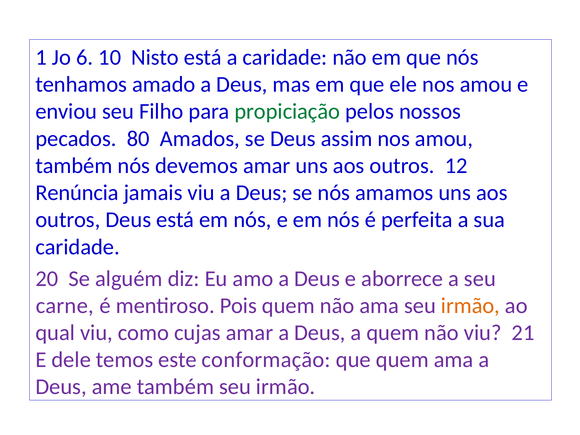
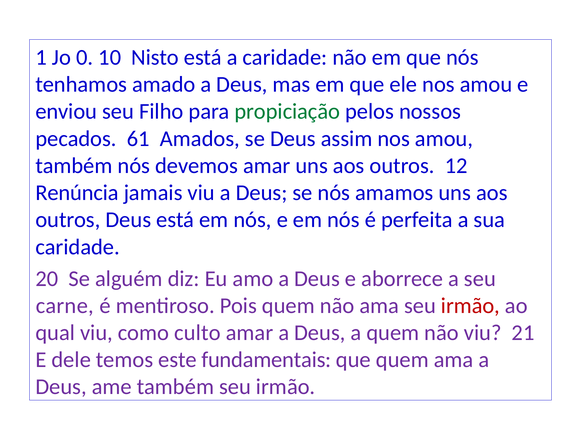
6: 6 -> 0 (85, 57)
80: 80 -> 61 (138, 139)
irmão colour: orange -> red (470, 306)
cujas: cujas -> culto (197, 333)
conformação: conformação -> fundamentais (266, 360)
